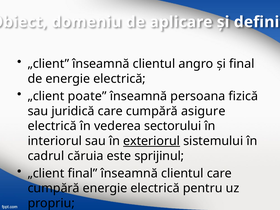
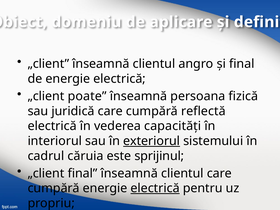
asigure: asigure -> reflectă (203, 111)
sectorului: sectorului -> capacităţi (173, 126)
electrică underline: none -> present (155, 188)
